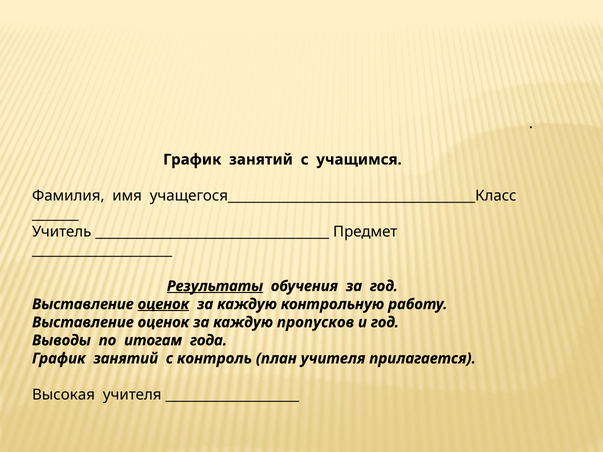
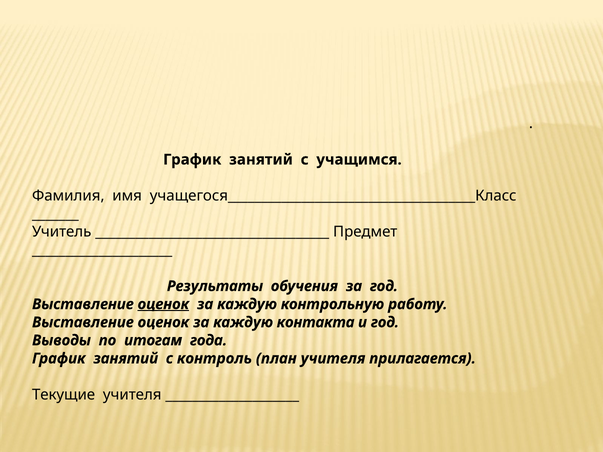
Результаты underline: present -> none (215, 286)
пропусков: пропусков -> контакта (316, 322)
Высокая: Высокая -> Текущие (64, 395)
